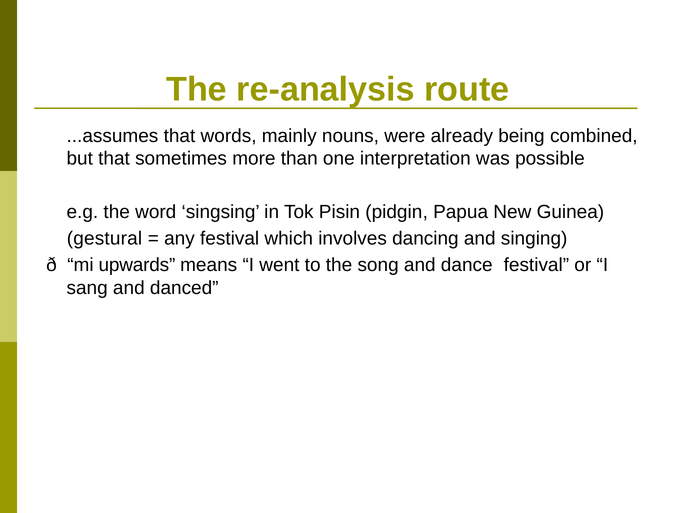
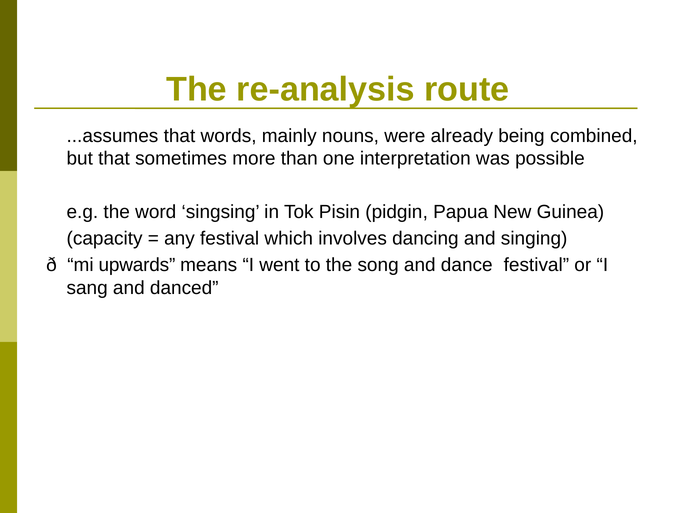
gestural: gestural -> capacity (105, 238)
